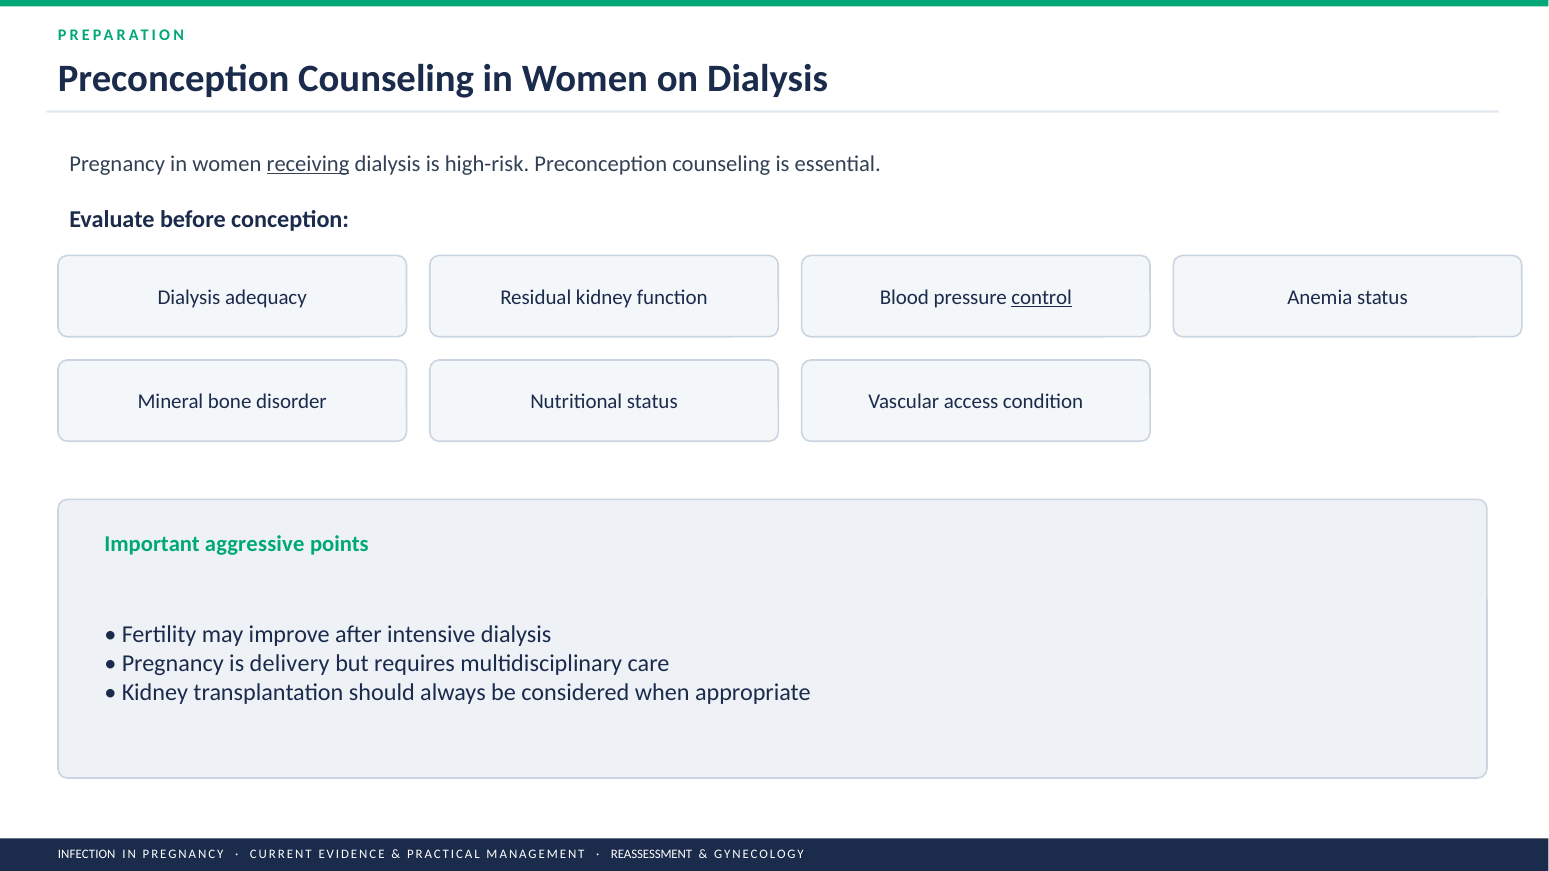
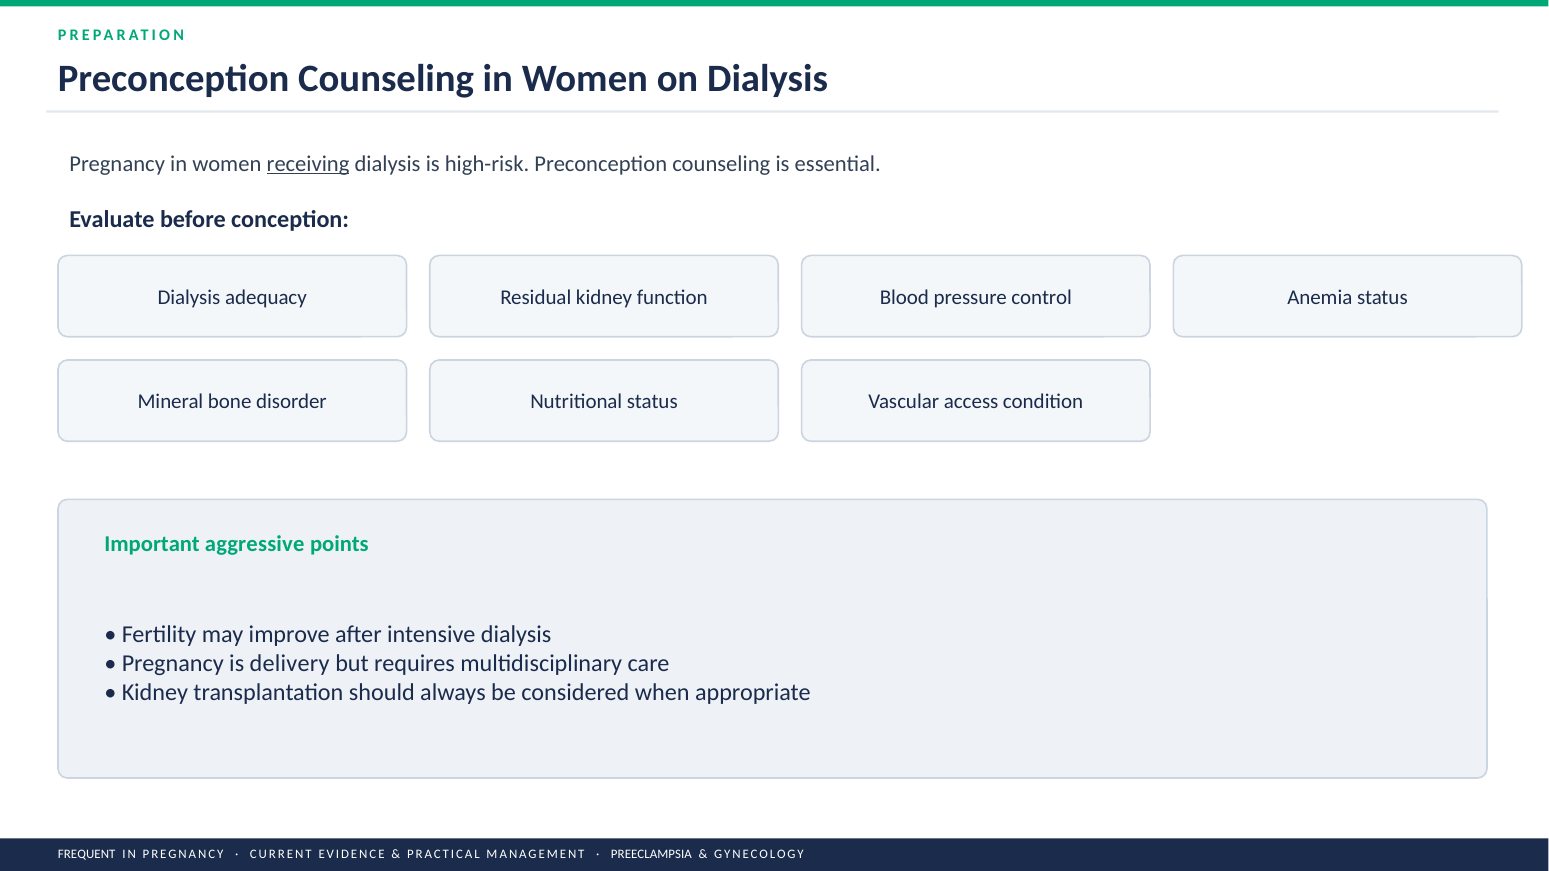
control underline: present -> none (1042, 298)
INFECTION: INFECTION -> FREQUENT (87, 855)
REASSESSMENT: REASSESSMENT -> PREECLAMPSIA (651, 855)
